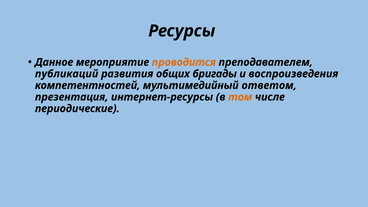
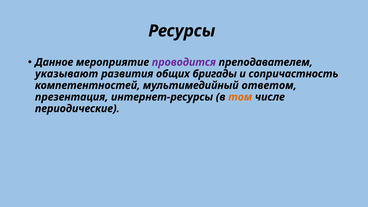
проводится colour: orange -> purple (184, 62)
публикаций: публикаций -> указывают (67, 74)
воспроизведения: воспроизведения -> сопричастность (293, 74)
